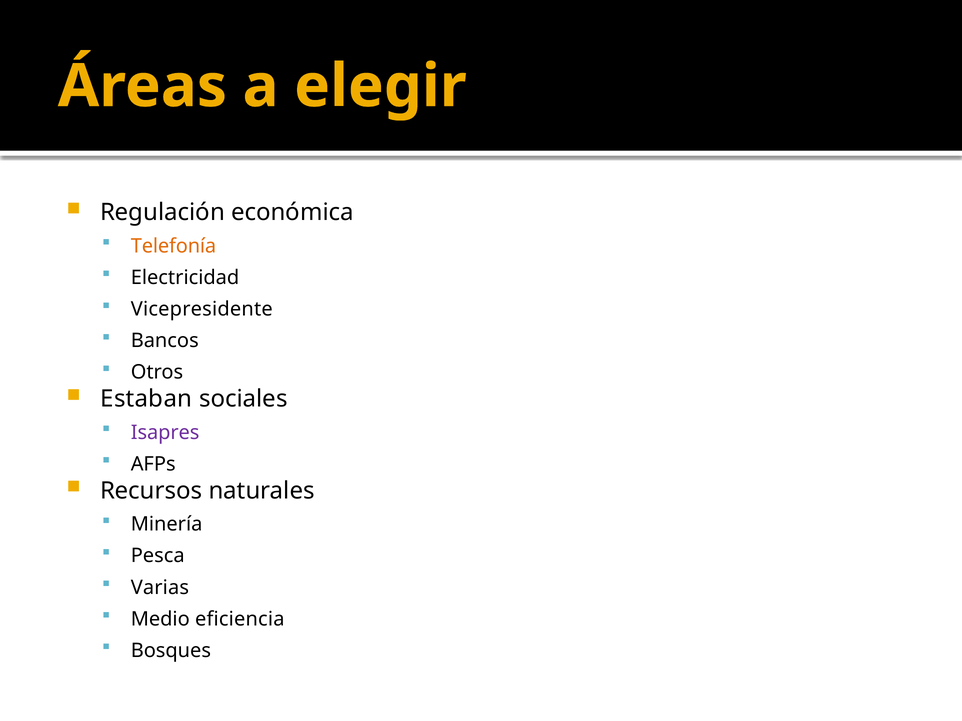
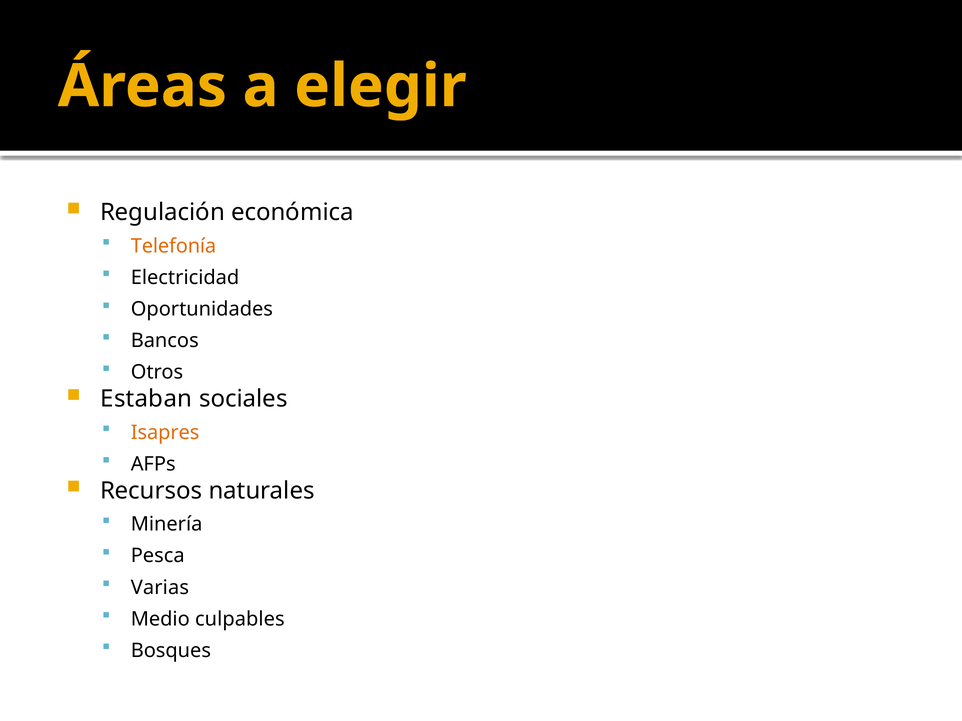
Vicepresidente: Vicepresidente -> Oportunidades (202, 309)
Isapres colour: purple -> orange (165, 433)
eficiencia: eficiencia -> culpables (240, 619)
